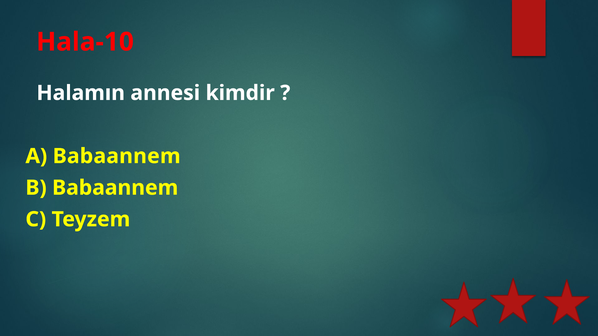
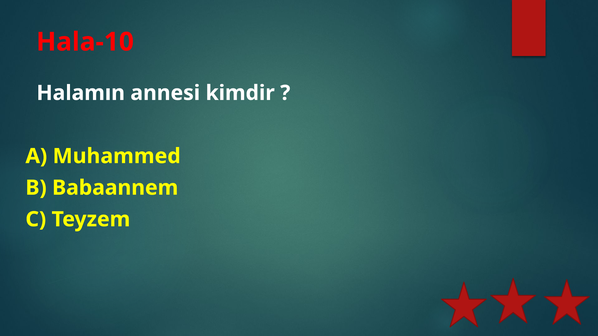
A Babaannem: Babaannem -> Muhammed (117, 156)
